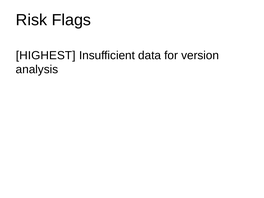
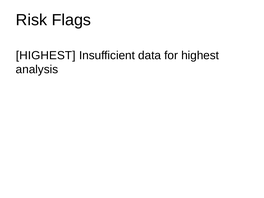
for version: version -> highest (200, 55)
